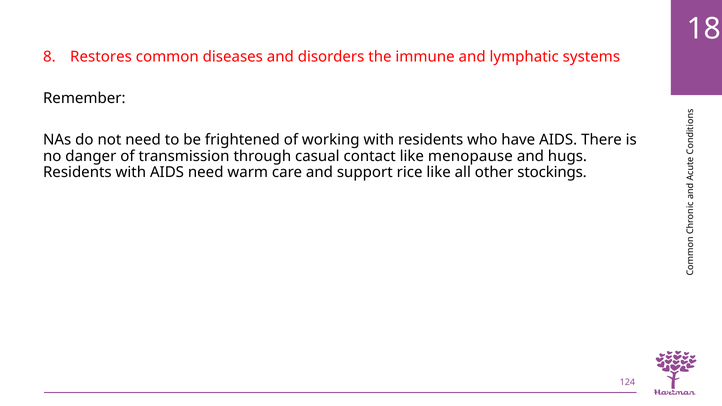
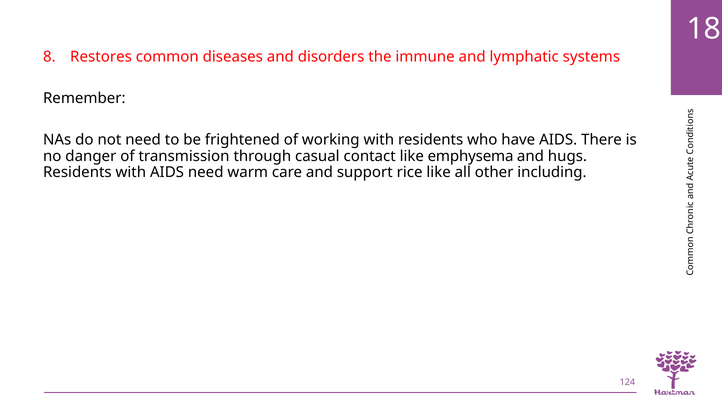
menopause: menopause -> emphysema (471, 156)
stockings: stockings -> including (552, 172)
